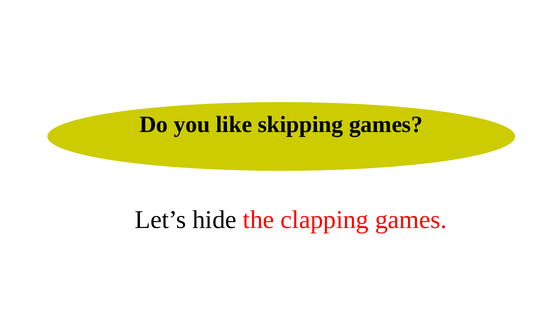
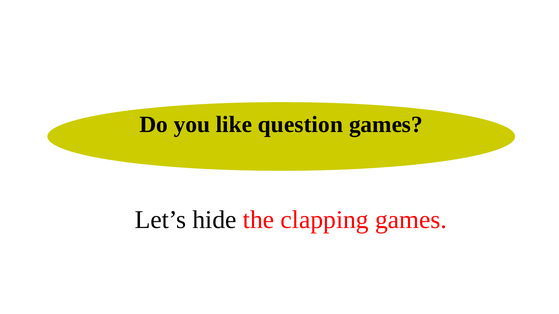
skipping: skipping -> question (300, 125)
